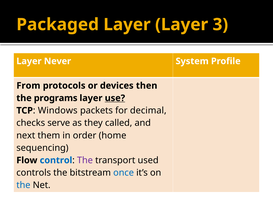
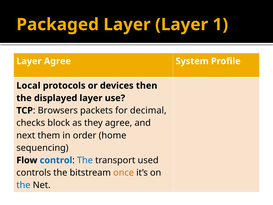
3: 3 -> 1 (220, 25)
Layer Never: Never -> Agree (57, 61)
From: From -> Local (28, 86)
programs: programs -> displayed (56, 98)
use underline: present -> none (115, 98)
Windows: Windows -> Browsers (58, 110)
serve: serve -> block (59, 123)
they called: called -> agree (119, 123)
The colour: purple -> blue (85, 160)
once colour: blue -> orange (124, 173)
